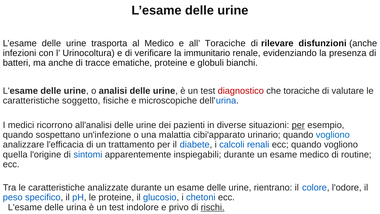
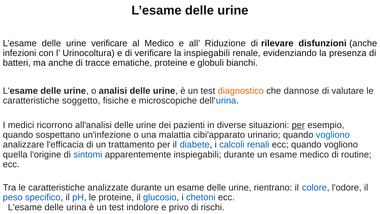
urine trasporta: trasporta -> verificare (109, 43)
all Toraciche: Toraciche -> Riduzione (225, 43)
la immunitario: immunitario -> inspiegabili (207, 53)
diagnostico colour: red -> orange (241, 91)
che toraciche: toraciche -> dannose (301, 91)
rischi underline: present -> none (213, 207)
